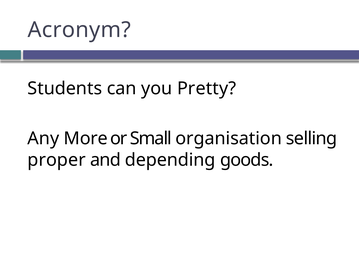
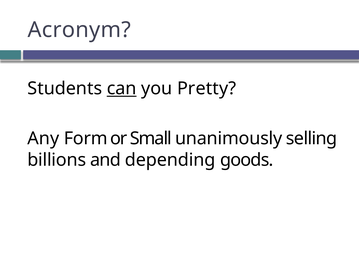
can underline: none -> present (122, 89)
More: More -> Form (86, 139)
organisation: organisation -> unanimously (229, 139)
proper: proper -> billions (57, 160)
